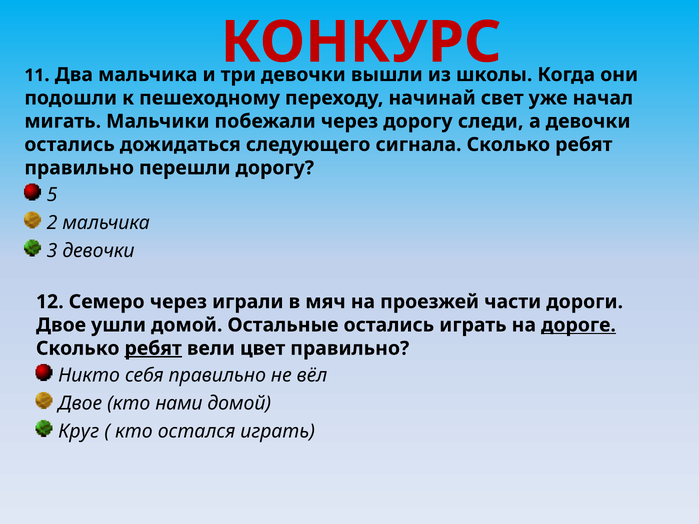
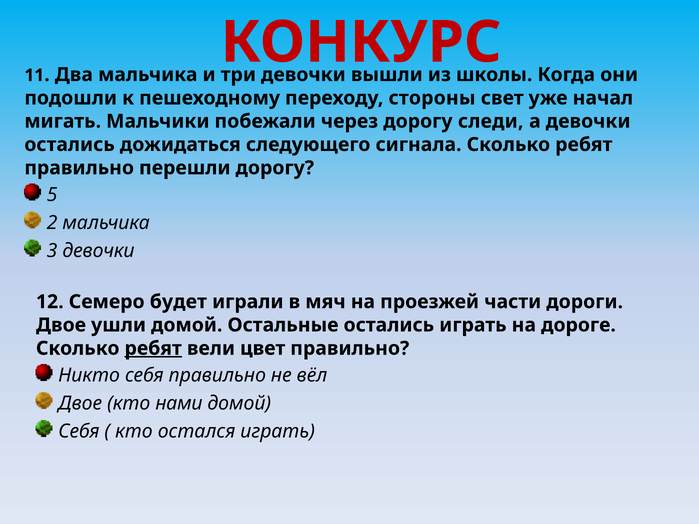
начинай: начинай -> стороны (432, 98)
Семеро через: через -> будет (178, 302)
дороге underline: present -> none (579, 325)
Круг: Круг -> Себя (79, 432)
